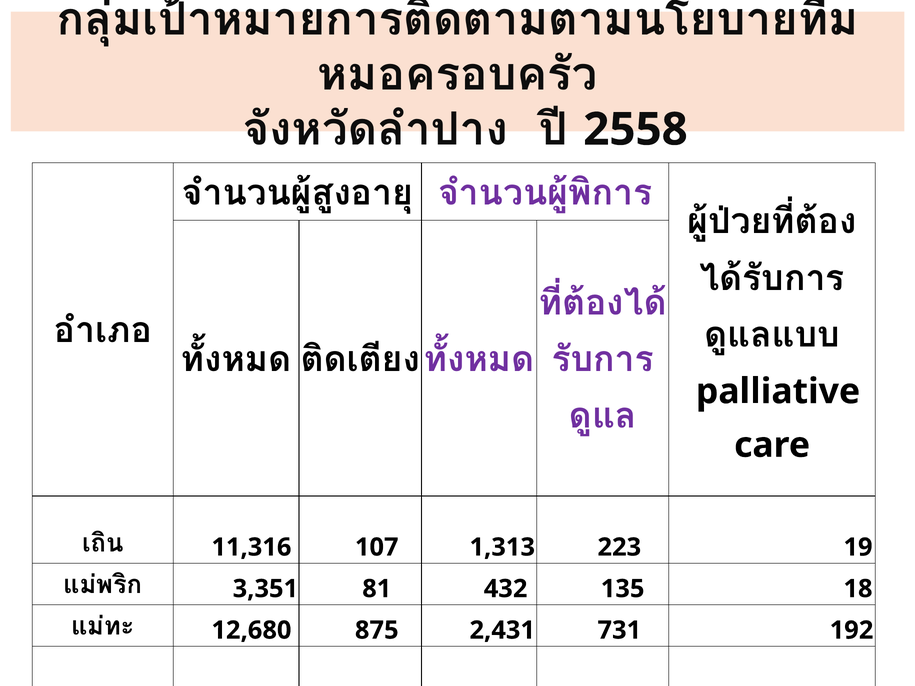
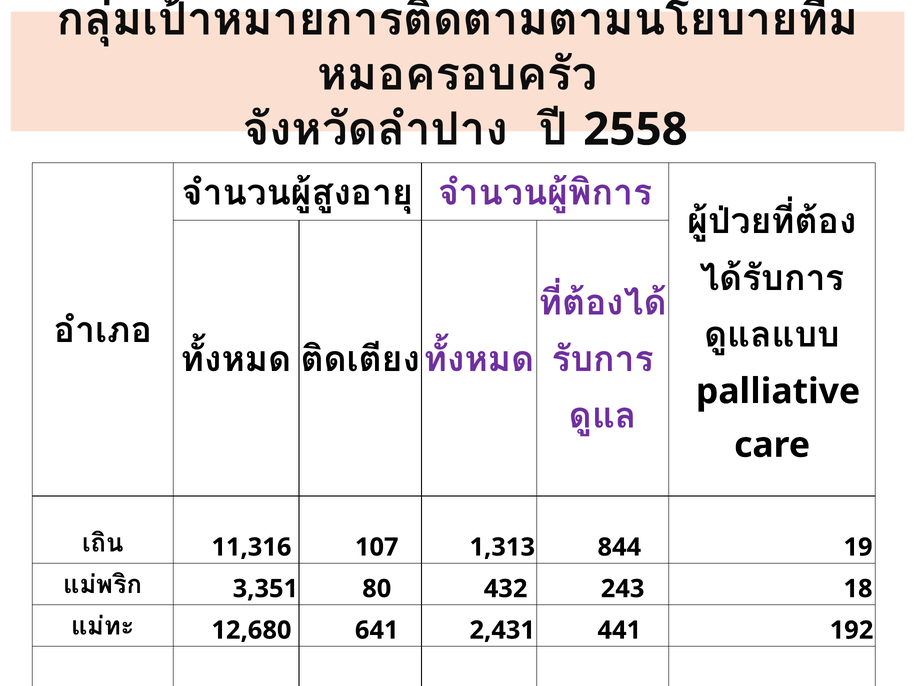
223: 223 -> 844 (619, 547)
81: 81 -> 80 (377, 589)
135: 135 -> 243 (623, 589)
875: 875 -> 641 (377, 630)
731: 731 -> 441 (619, 630)
